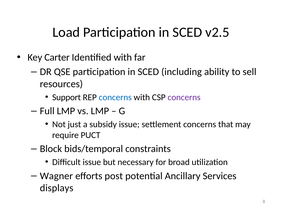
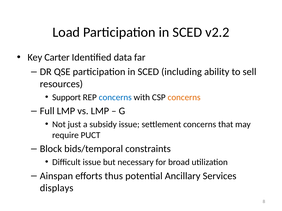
v2.5: v2.5 -> v2.2 (217, 32)
Identified with: with -> data (123, 58)
concerns colour: purple -> orange (184, 98)
Wagner: Wagner -> Ainspan (56, 176)
post: post -> thus (114, 176)
